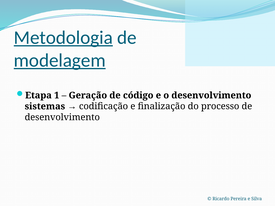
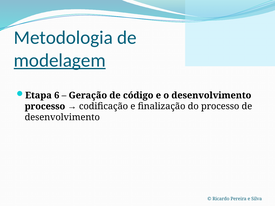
Metodologia underline: present -> none (63, 38)
1: 1 -> 6 (57, 95)
sistemas: sistemas -> processo (45, 106)
